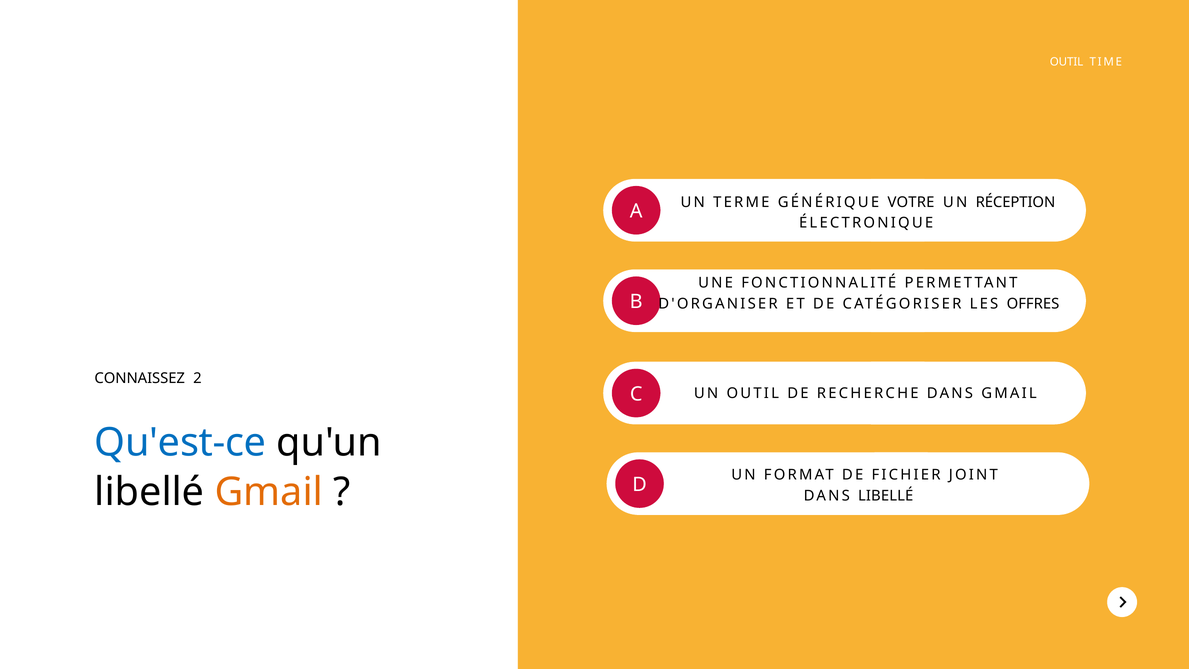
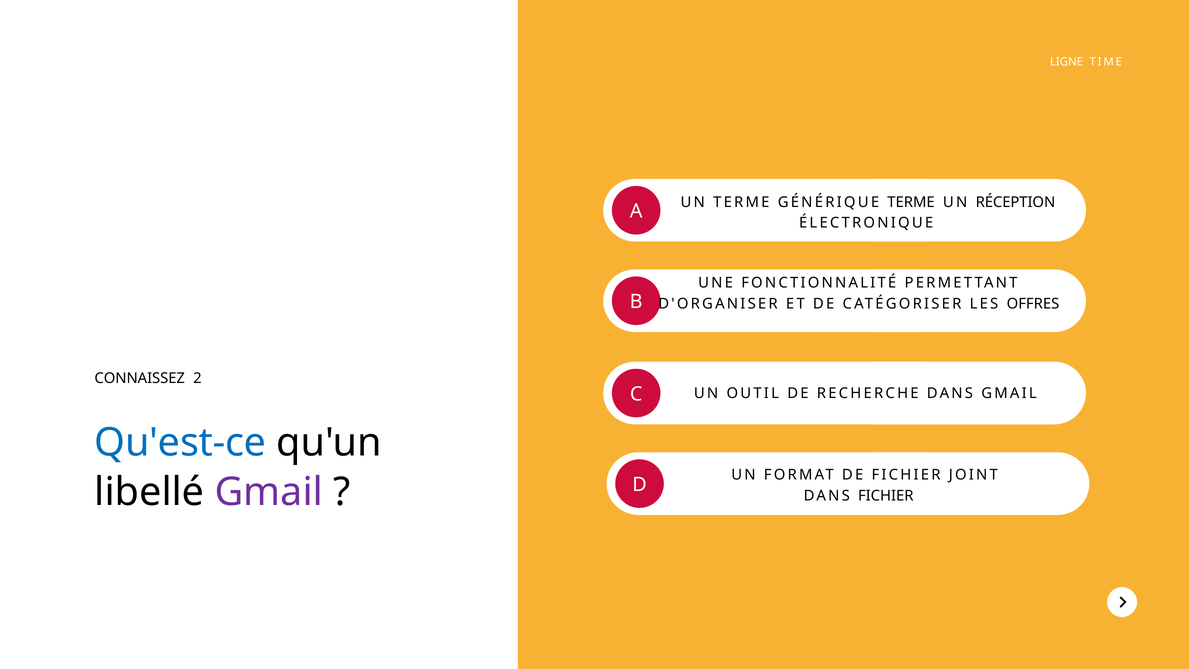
OUTIL: OUTIL -> LIGNE (1067, 62)
GÉNÉRIQUE VOTRE: VOTRE -> TERME (911, 202)
Gmail colour: orange -> purple (269, 492)
DANS LIBELLÉ: LIBELLÉ -> FICHIER (886, 496)
